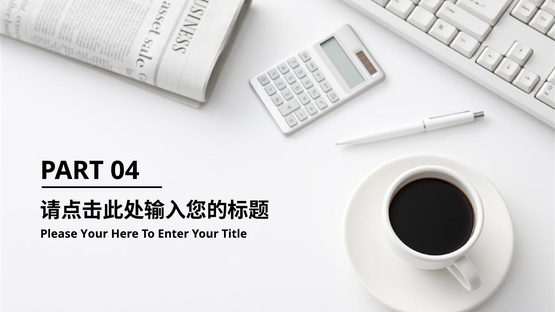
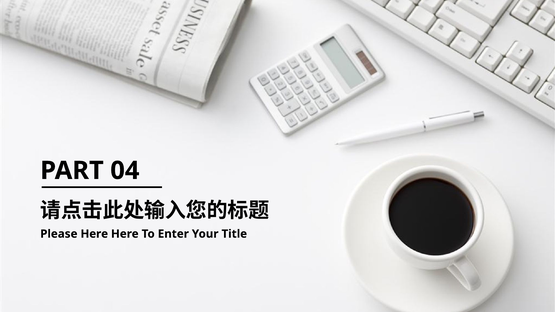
Please Your: Your -> Here (94, 234)
